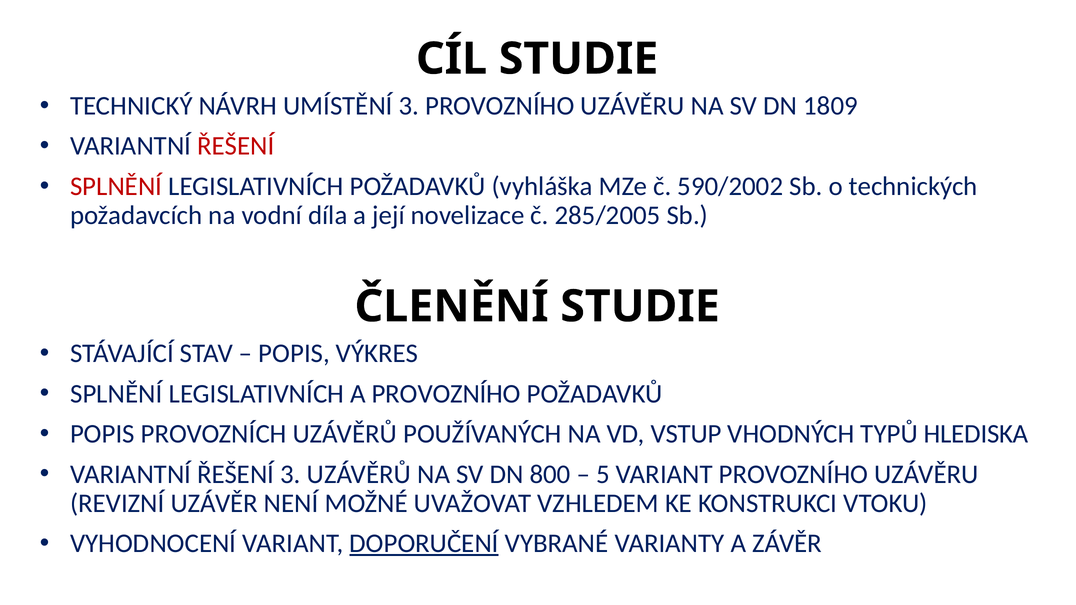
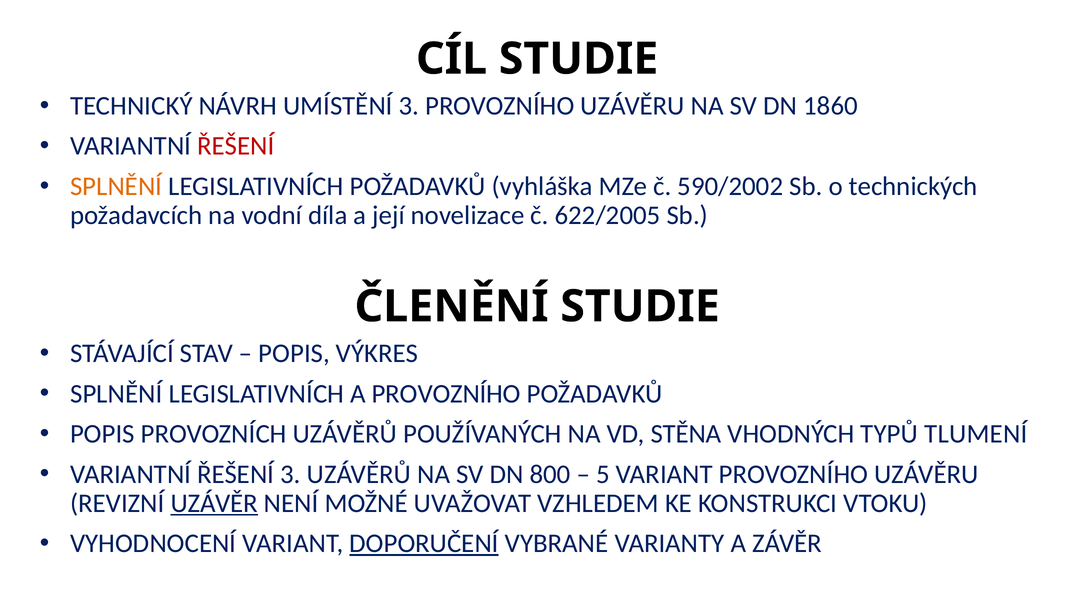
1809: 1809 -> 1860 (831, 106)
SPLNĚNÍ colour: red -> orange (116, 186)
285/2005: 285/2005 -> 622/2005 (608, 215)
VSTUP: VSTUP -> STĚNA (686, 434)
HLEDISKA: HLEDISKA -> TLUMENÍ (976, 434)
UZÁVĚR underline: none -> present (214, 503)
